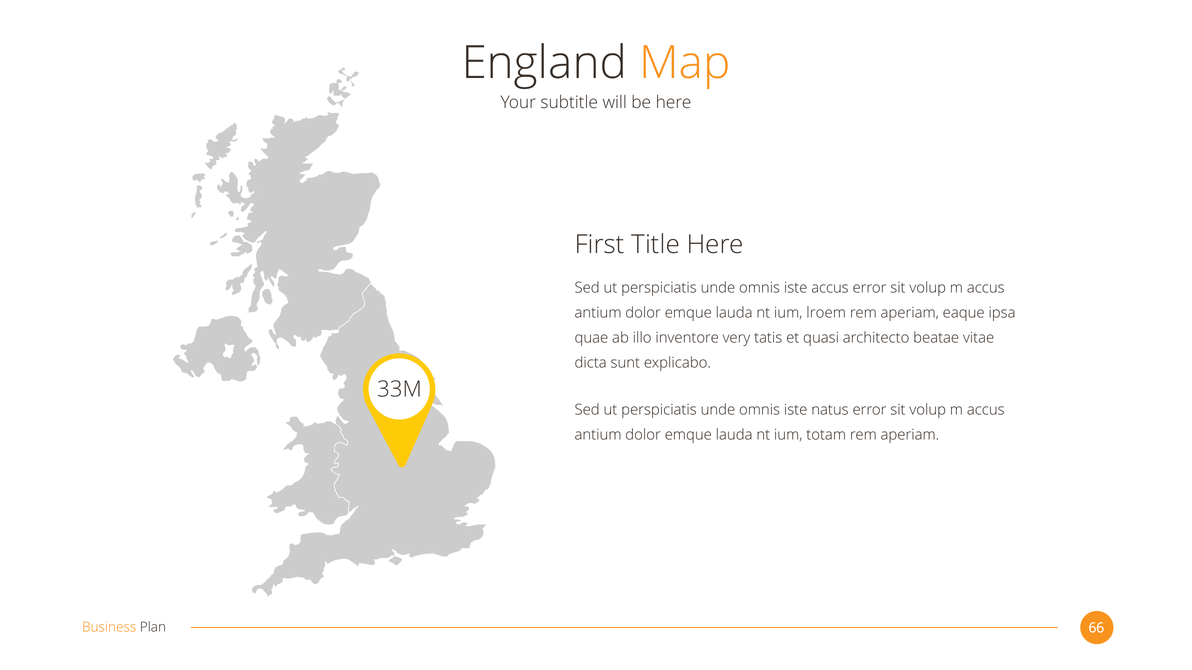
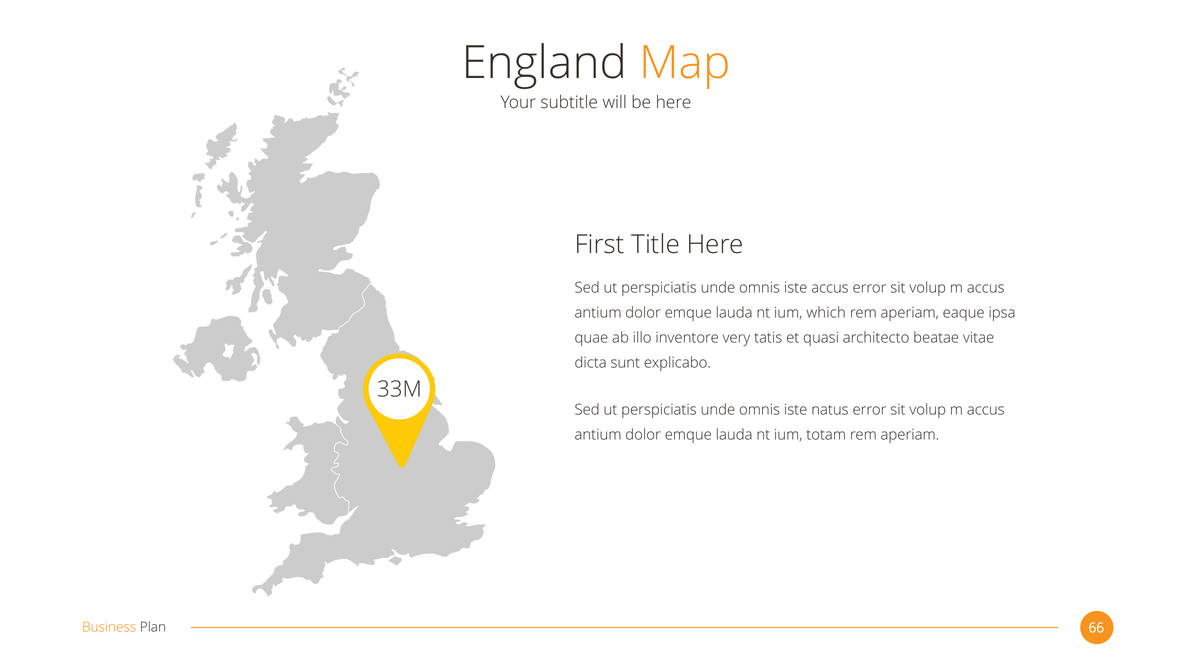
lroem: lroem -> which (826, 313)
